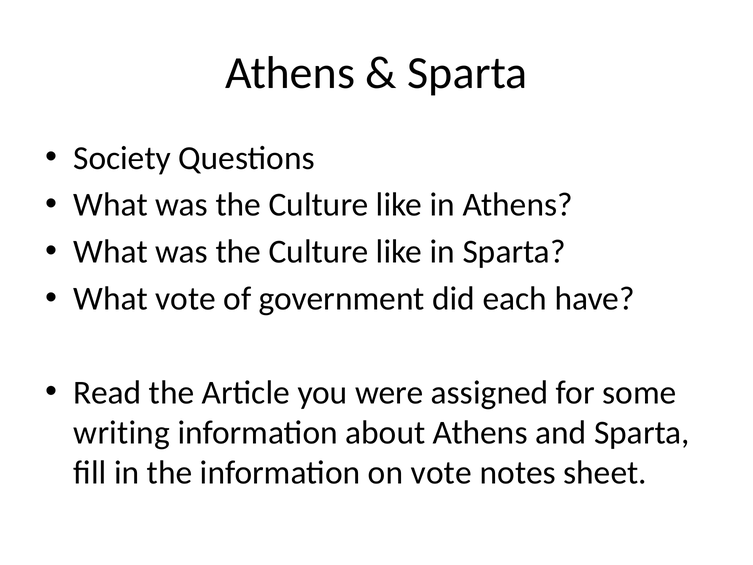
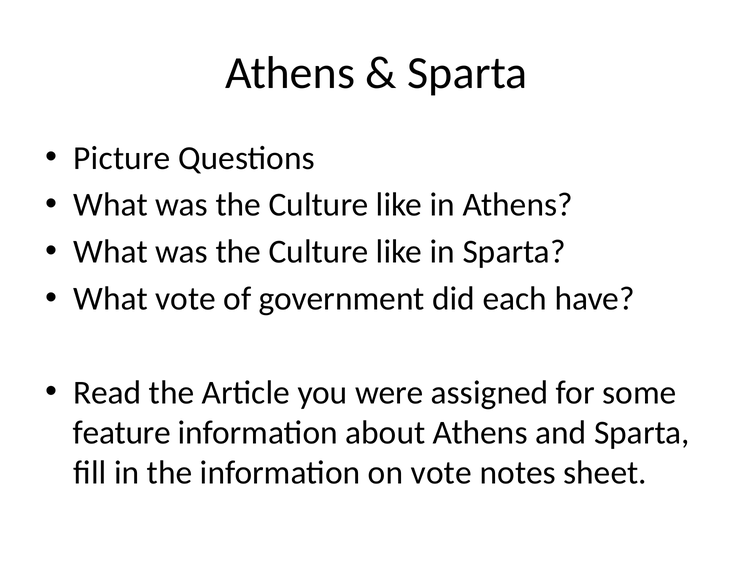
Society: Society -> Picture (122, 158)
writing: writing -> feature (122, 432)
